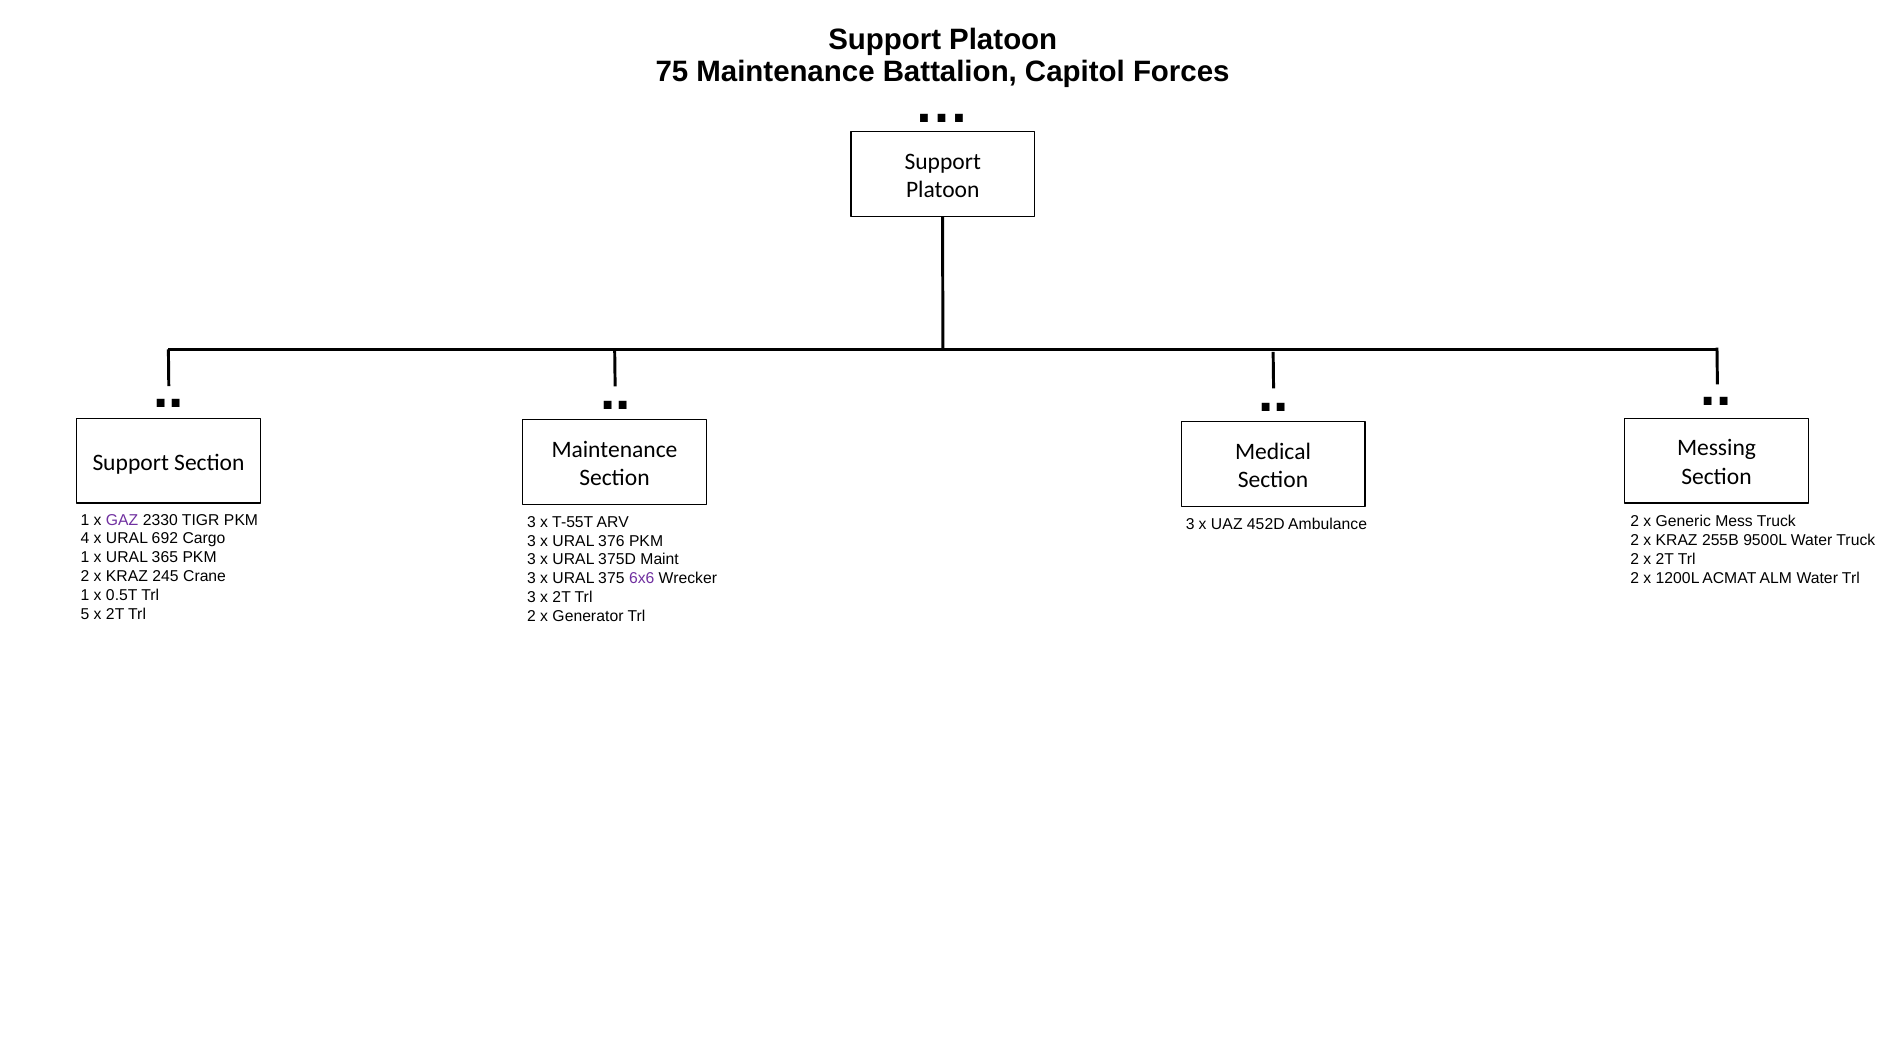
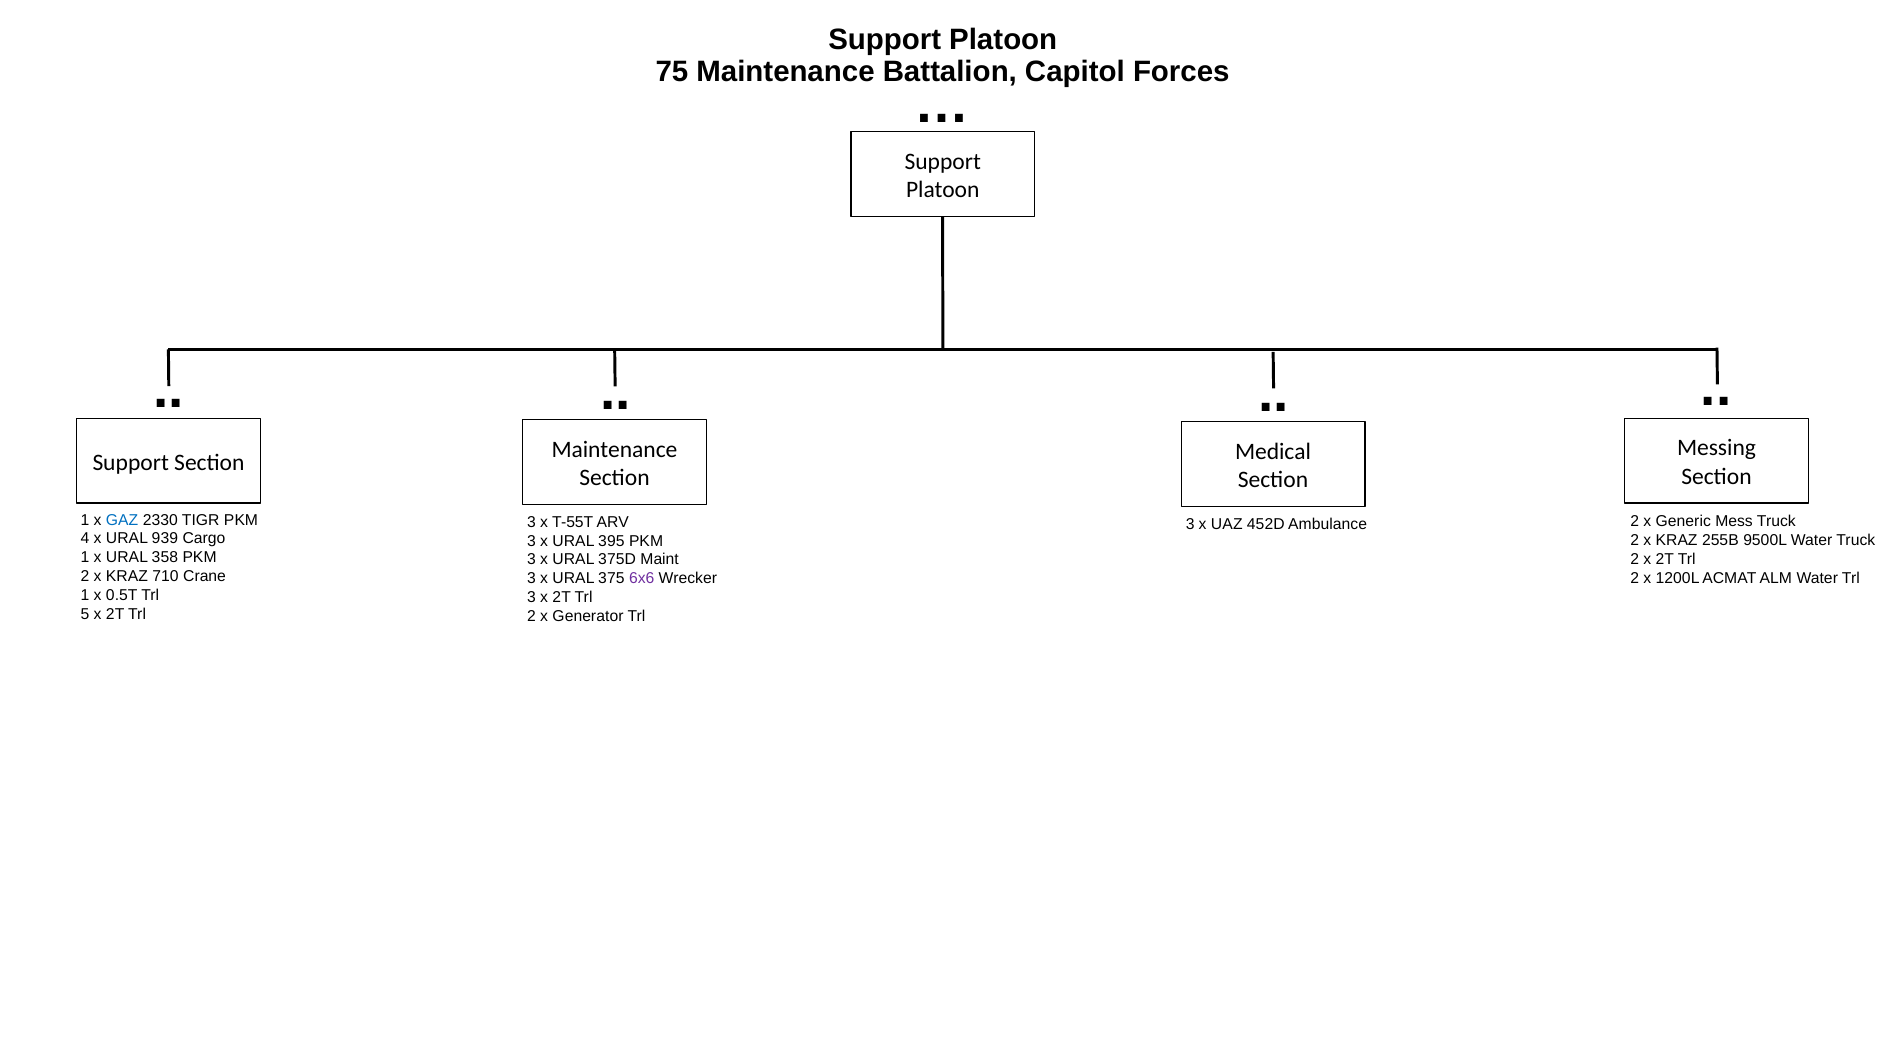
GAZ colour: purple -> blue (122, 520)
692: 692 -> 939 (165, 539)
376: 376 -> 395 (611, 541)
365: 365 -> 358 (165, 558)
245: 245 -> 710 (166, 576)
